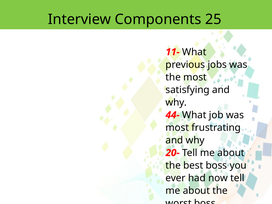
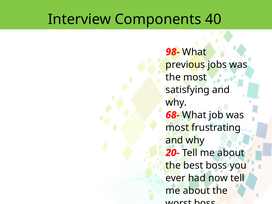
25: 25 -> 40 (213, 19)
11-: 11- -> 98- (173, 52)
44-: 44- -> 68- (173, 115)
